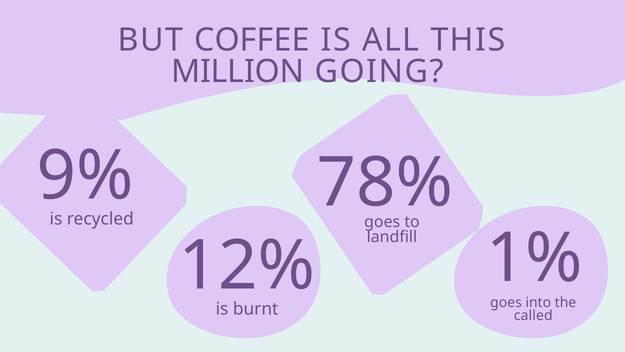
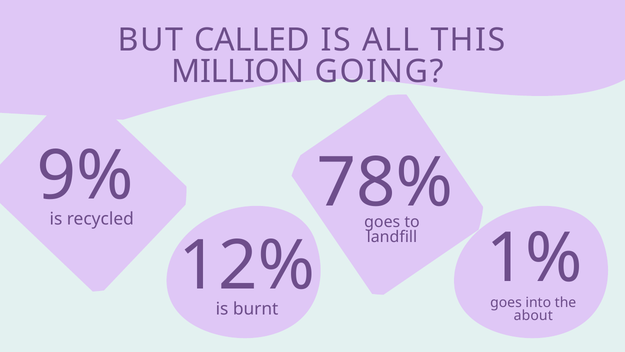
COFFEE: COFFEE -> CALLED (252, 40)
called: called -> about (533, 315)
